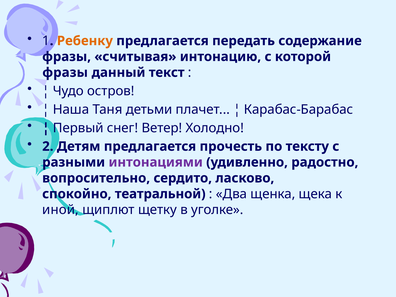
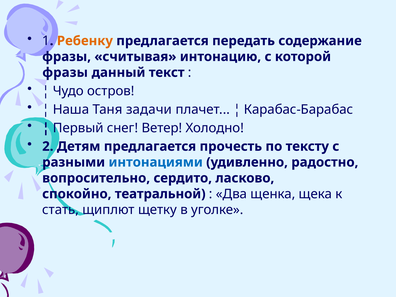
детьми: детьми -> задачи (149, 109)
интонациями colour: purple -> blue (156, 162)
иной: иной -> стать (61, 210)
